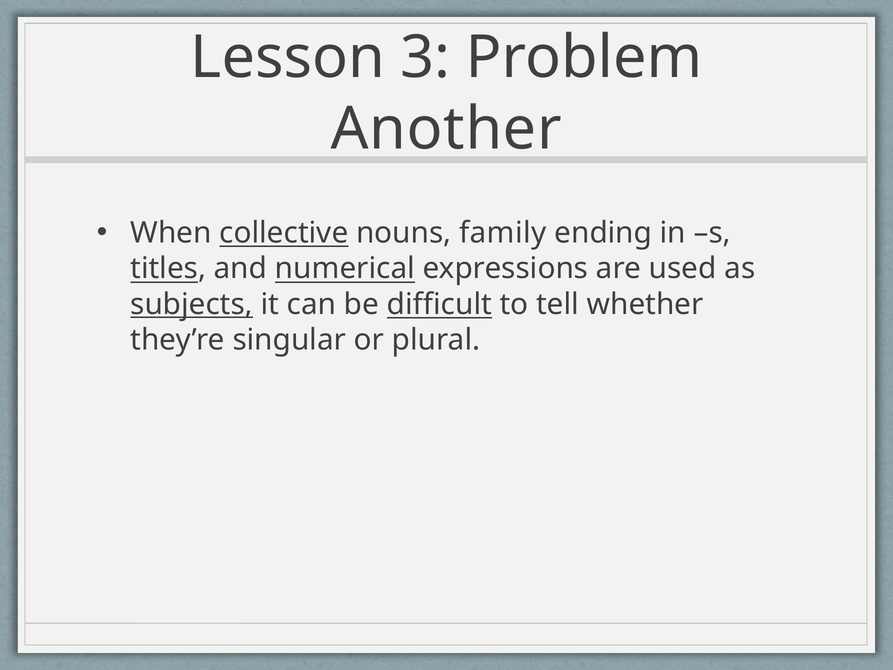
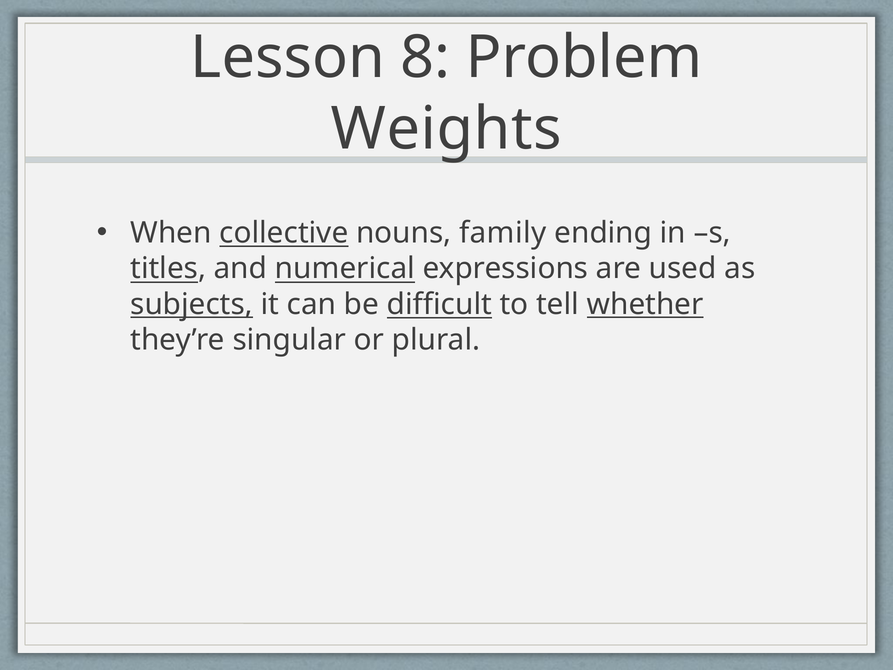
3: 3 -> 8 (425, 58)
Another: Another -> Weights (446, 129)
whether underline: none -> present (645, 304)
